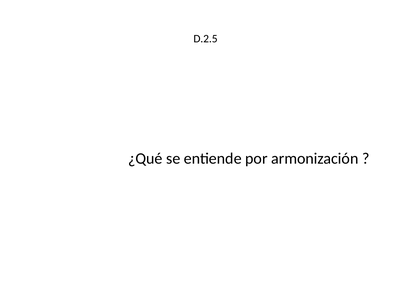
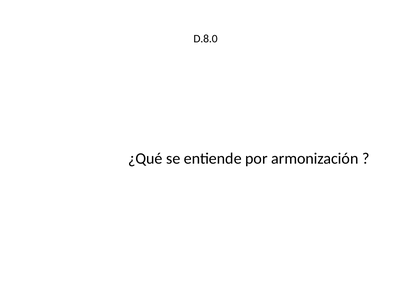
D.2.5: D.2.5 -> D.8.0 (206, 39)
